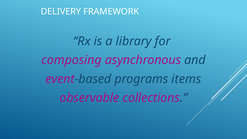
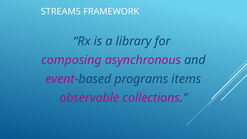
DELIVERY: DELIVERY -> STREAMS (61, 12)
